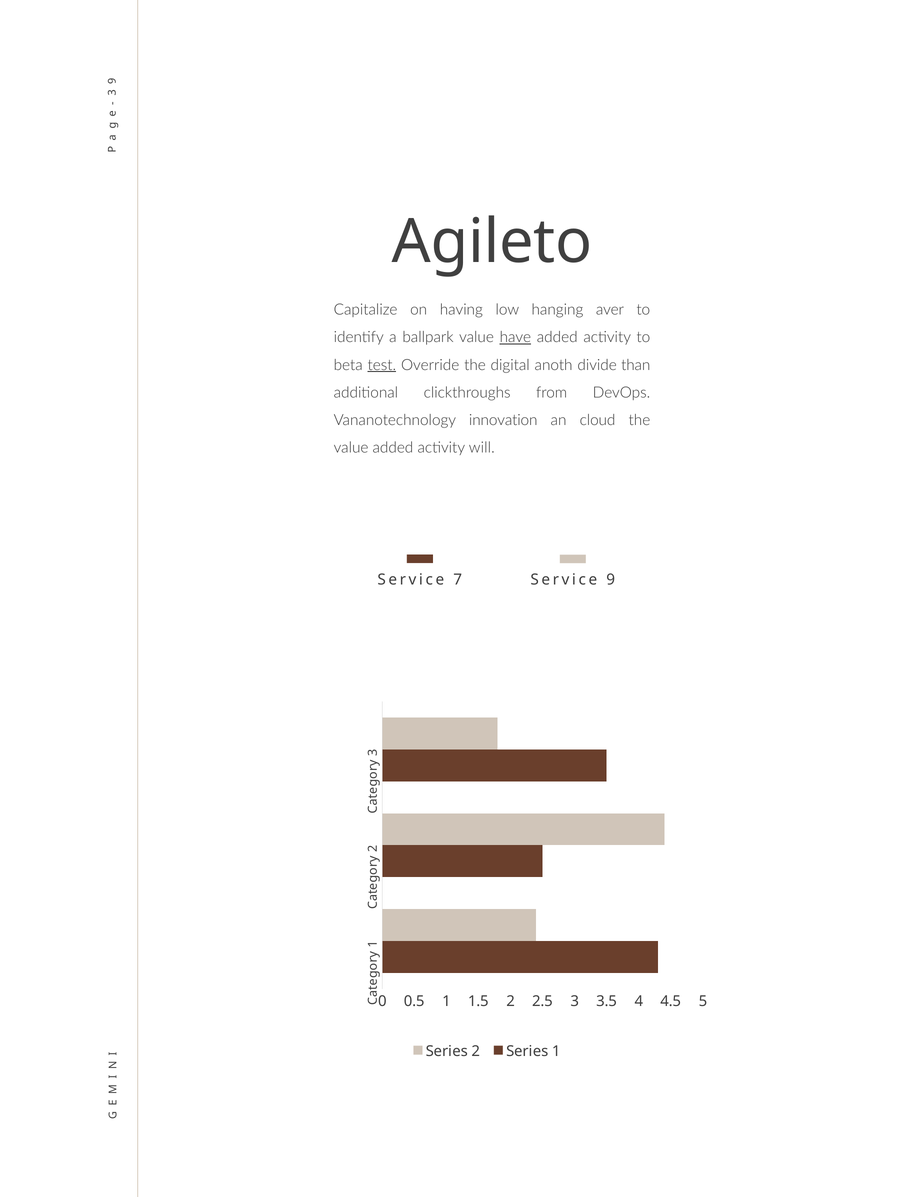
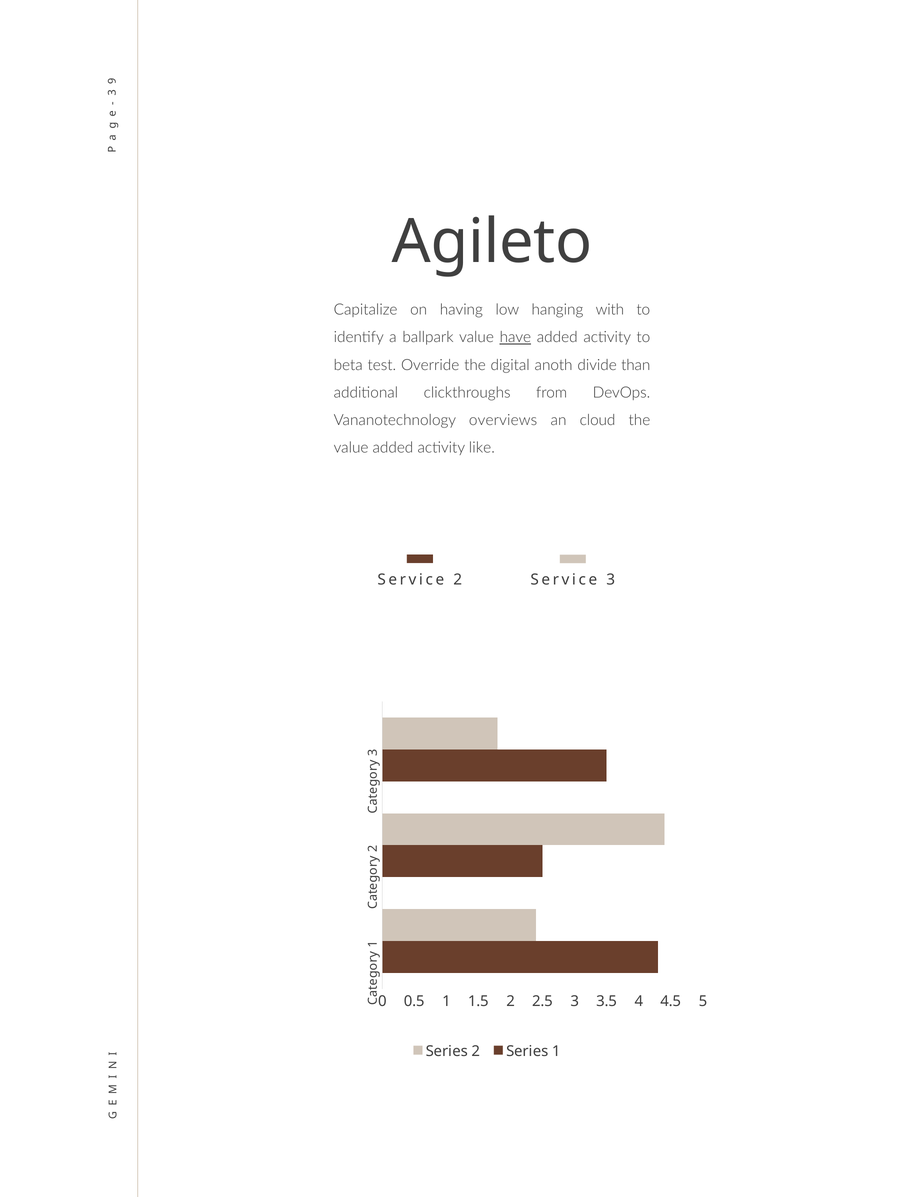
aver: aver -> with (610, 310)
test underline: present -> none (382, 365)
innovation: innovation -> overviews (503, 420)
will: will -> like (482, 448)
Service 7: 7 -> 2 (458, 580)
Service 9: 9 -> 3 (611, 580)
